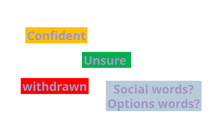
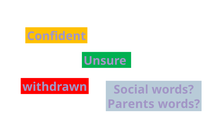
Options: Options -> Parents (131, 104)
